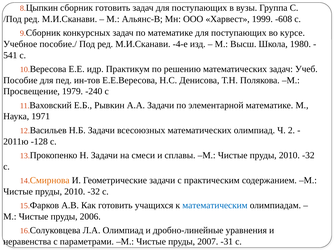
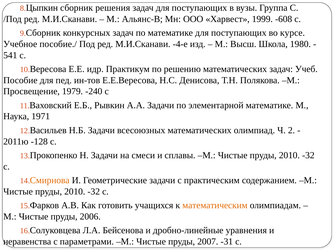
сборник готовить: готовить -> решения (113, 8)
математическим colour: blue -> orange (215, 205)
Л.А Олимпиад: Олимпиад -> Бейсенова (123, 230)
